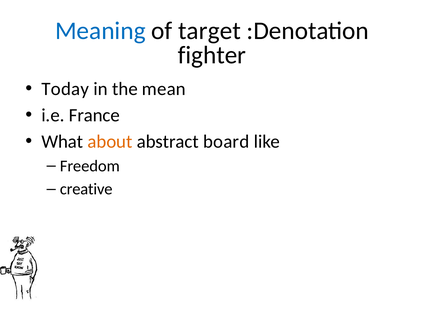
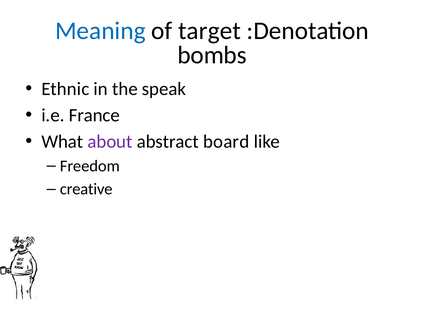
fighter: fighter -> bombs (212, 55)
Today: Today -> Ethnic (65, 89)
mean: mean -> speak (164, 89)
about colour: orange -> purple (110, 142)
